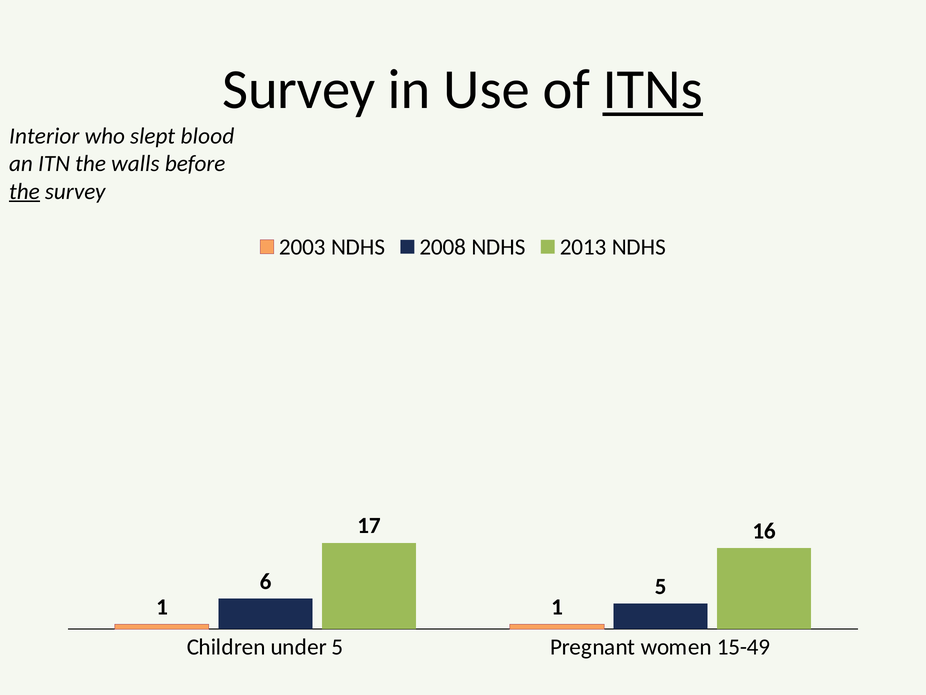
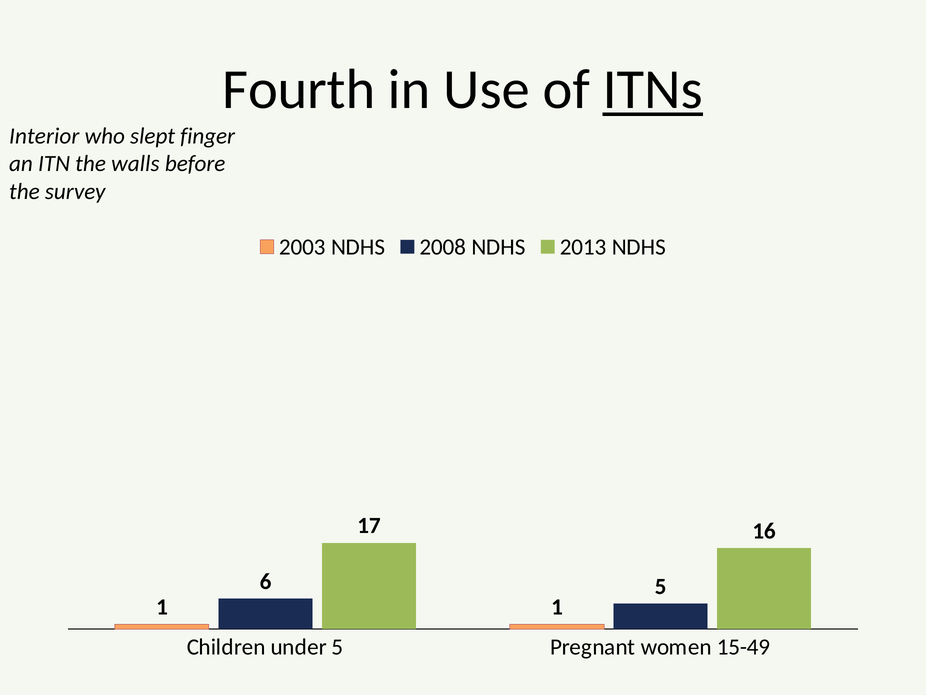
Survey: Survey -> Fourth (299, 90)
blood: blood -> finger (208, 136)
the underline: present -> none (24, 191)
